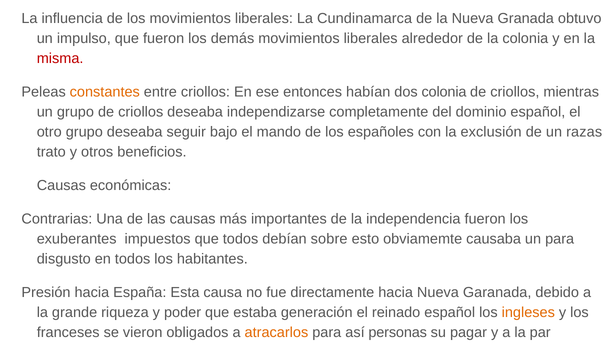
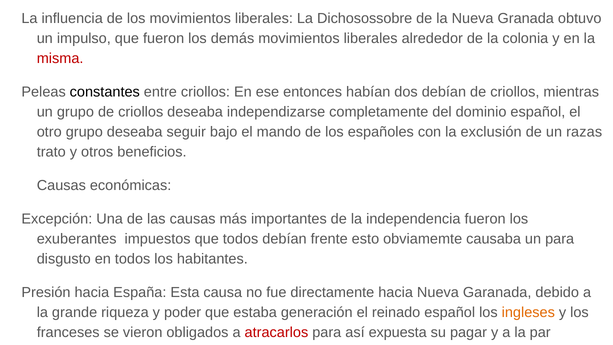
Cundinamarca: Cundinamarca -> Dichosossobre (365, 18)
constantes colour: orange -> black (105, 92)
dos colonia: colonia -> debían (444, 92)
Contrarias: Contrarias -> Excepción (57, 219)
sobre: sobre -> frente (329, 239)
atracarlos colour: orange -> red (276, 332)
personas: personas -> expuesta (398, 332)
